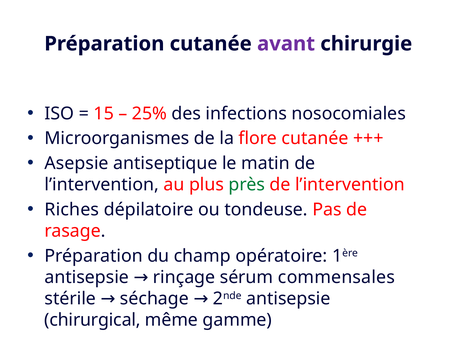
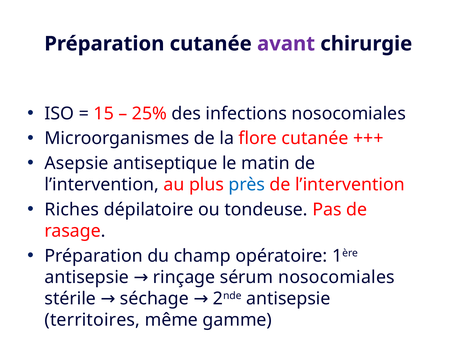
près colour: green -> blue (247, 185)
sérum commensales: commensales -> nosocomiales (336, 277)
chirurgical: chirurgical -> territoires (92, 320)
